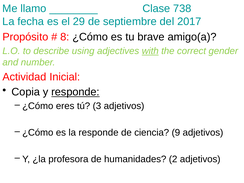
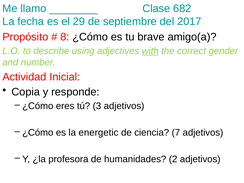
738: 738 -> 682 (182, 8)
responde underline: present -> none (75, 92)
la responde: responde -> energetic (98, 133)
9: 9 -> 7 (176, 133)
